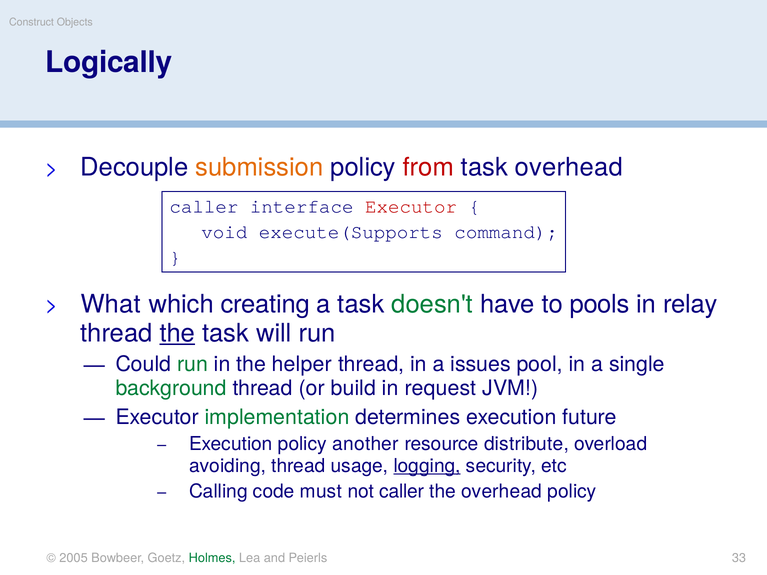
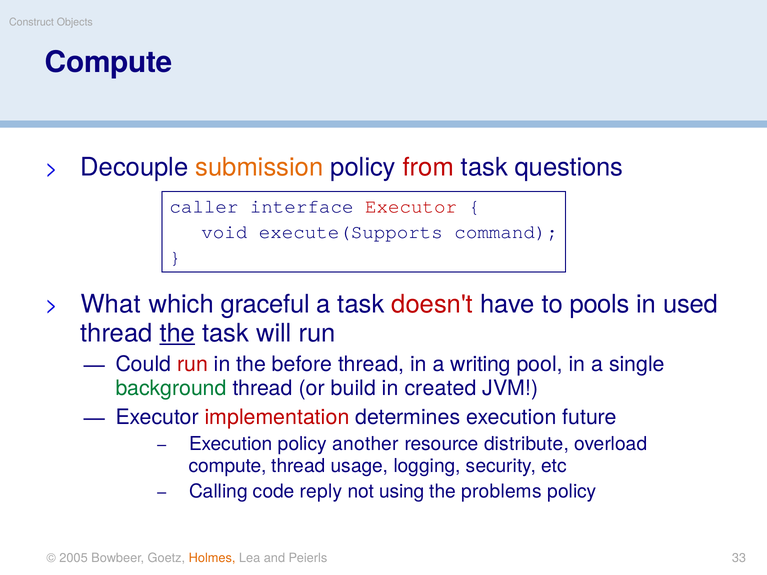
Logically: Logically -> Compute (109, 62)
task overhead: overhead -> questions (569, 167)
creating: creating -> graceful (265, 304)
doesn't colour: green -> red (432, 304)
relay: relay -> used (690, 304)
run colour: green -> red (193, 364)
helper: helper -> before (302, 364)
issues: issues -> writing (481, 364)
request: request -> created (440, 389)
implementation colour: green -> red (277, 417)
avoiding: avoiding -> compute (228, 466)
logging underline: present -> none (427, 466)
must: must -> reply (321, 492)
not caller: caller -> using (402, 492)
the overhead: overhead -> problems (502, 492)
Holmes colour: green -> orange (212, 558)
